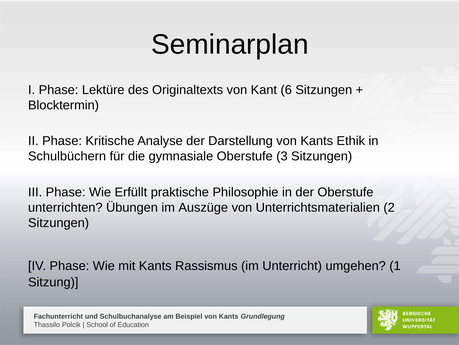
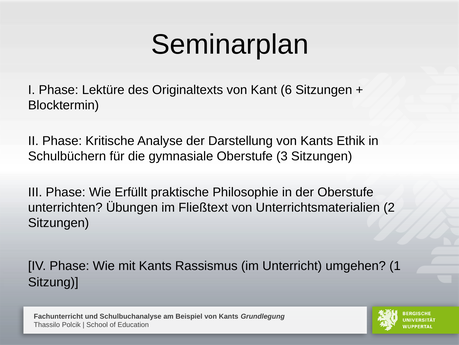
Auszüge: Auszüge -> Fließtext (203, 207)
